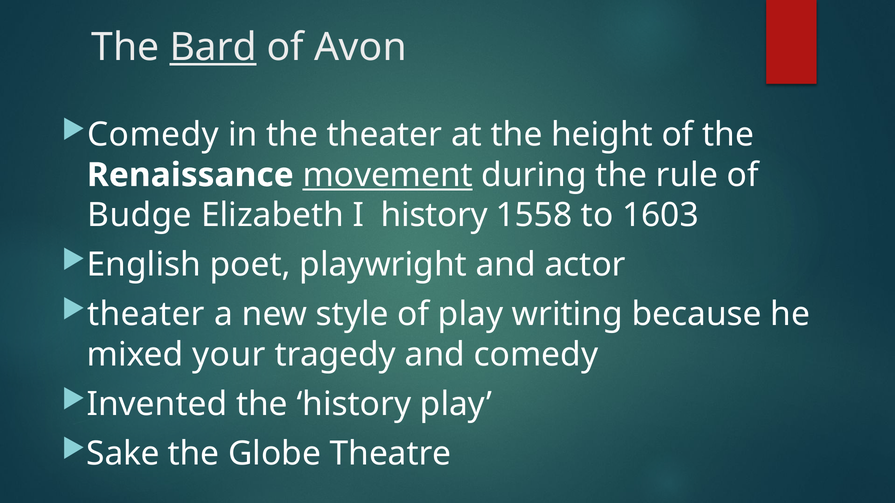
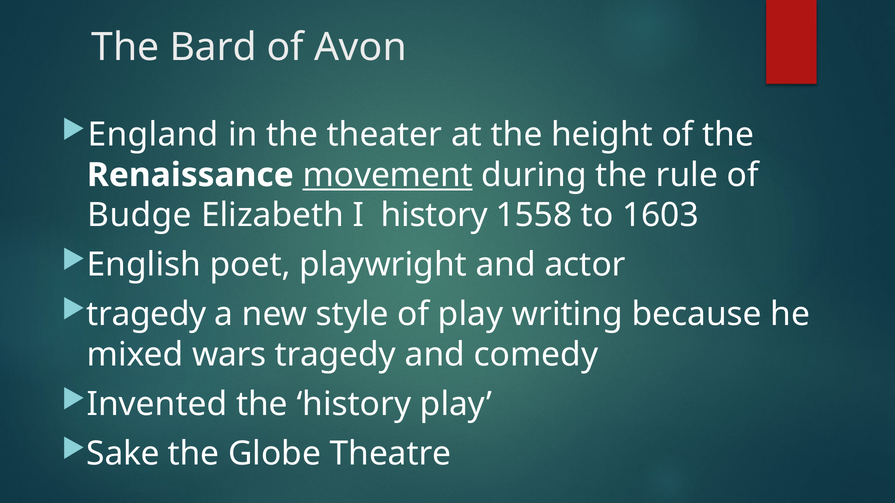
Bard underline: present -> none (213, 48)
Comedy: Comedy -> England (153, 135)
theater: theater -> tragedy (146, 315)
your: your -> wars (229, 355)
